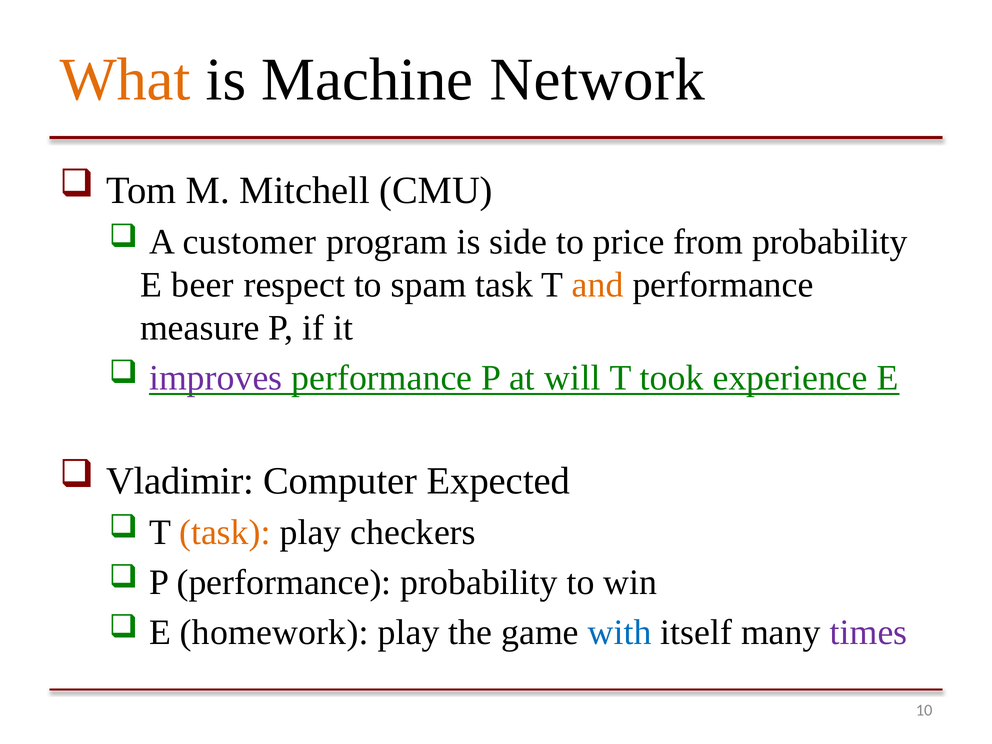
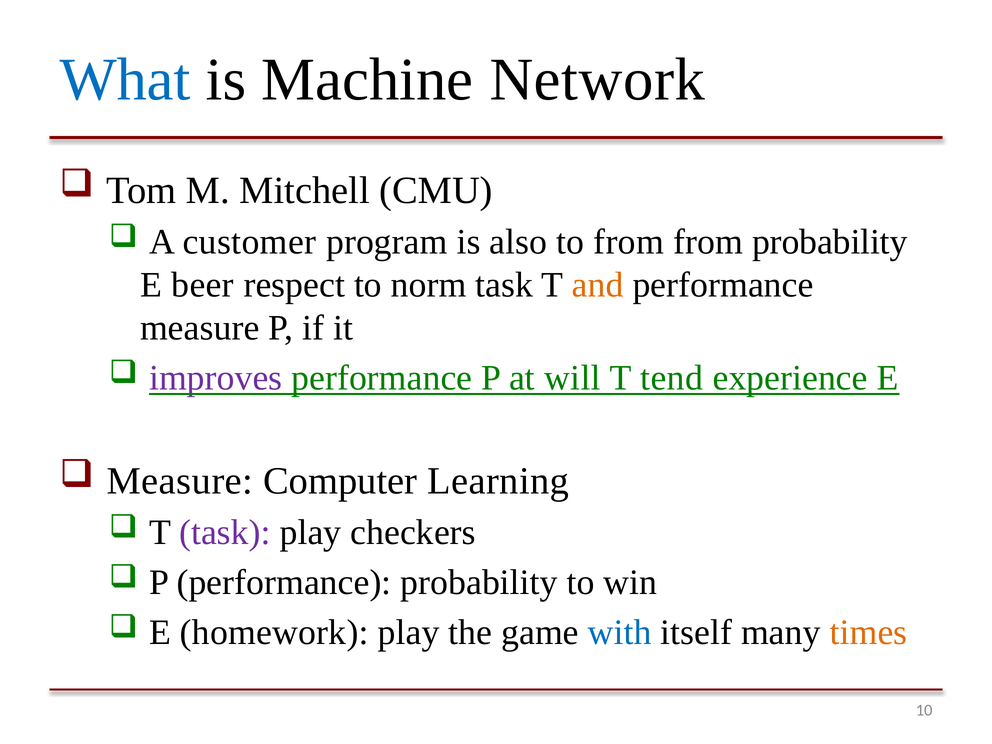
What colour: orange -> blue (125, 80)
side: side -> also (518, 242)
to price: price -> from (629, 242)
spam: spam -> norm (429, 285)
took: took -> tend (672, 378)
Vladimir: Vladimir -> Measure (180, 481)
Expected: Expected -> Learning (498, 481)
task colour: orange -> purple (225, 532)
times colour: purple -> orange (869, 633)
